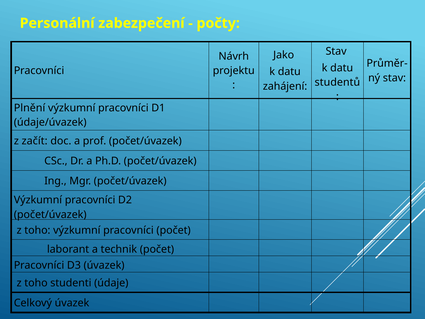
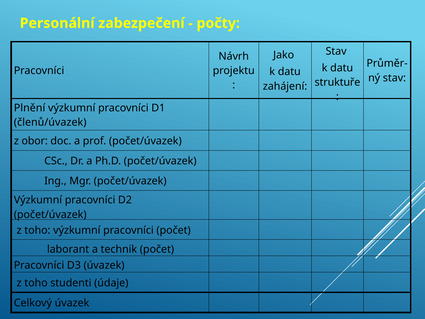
studentů: studentů -> struktuře (337, 82)
údaje/úvazek: údaje/úvazek -> členů/úvazek (50, 122)
začít: začít -> obor (35, 141)
